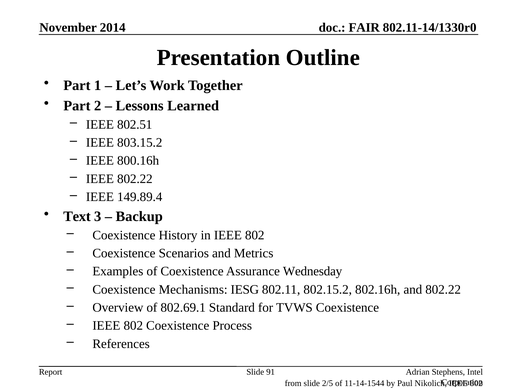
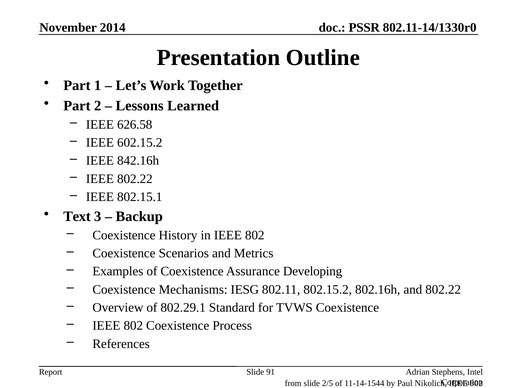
FAIR: FAIR -> PSSR (364, 28)
802.51: 802.51 -> 626.58 (135, 124)
803.15.2: 803.15.2 -> 602.15.2 (140, 143)
800.16h: 800.16h -> 842.16h (138, 161)
149.89.4: 149.89.4 -> 802.15.1 (140, 197)
Wednesday: Wednesday -> Developing (313, 271)
802.69.1: 802.69.1 -> 802.29.1 (183, 307)
